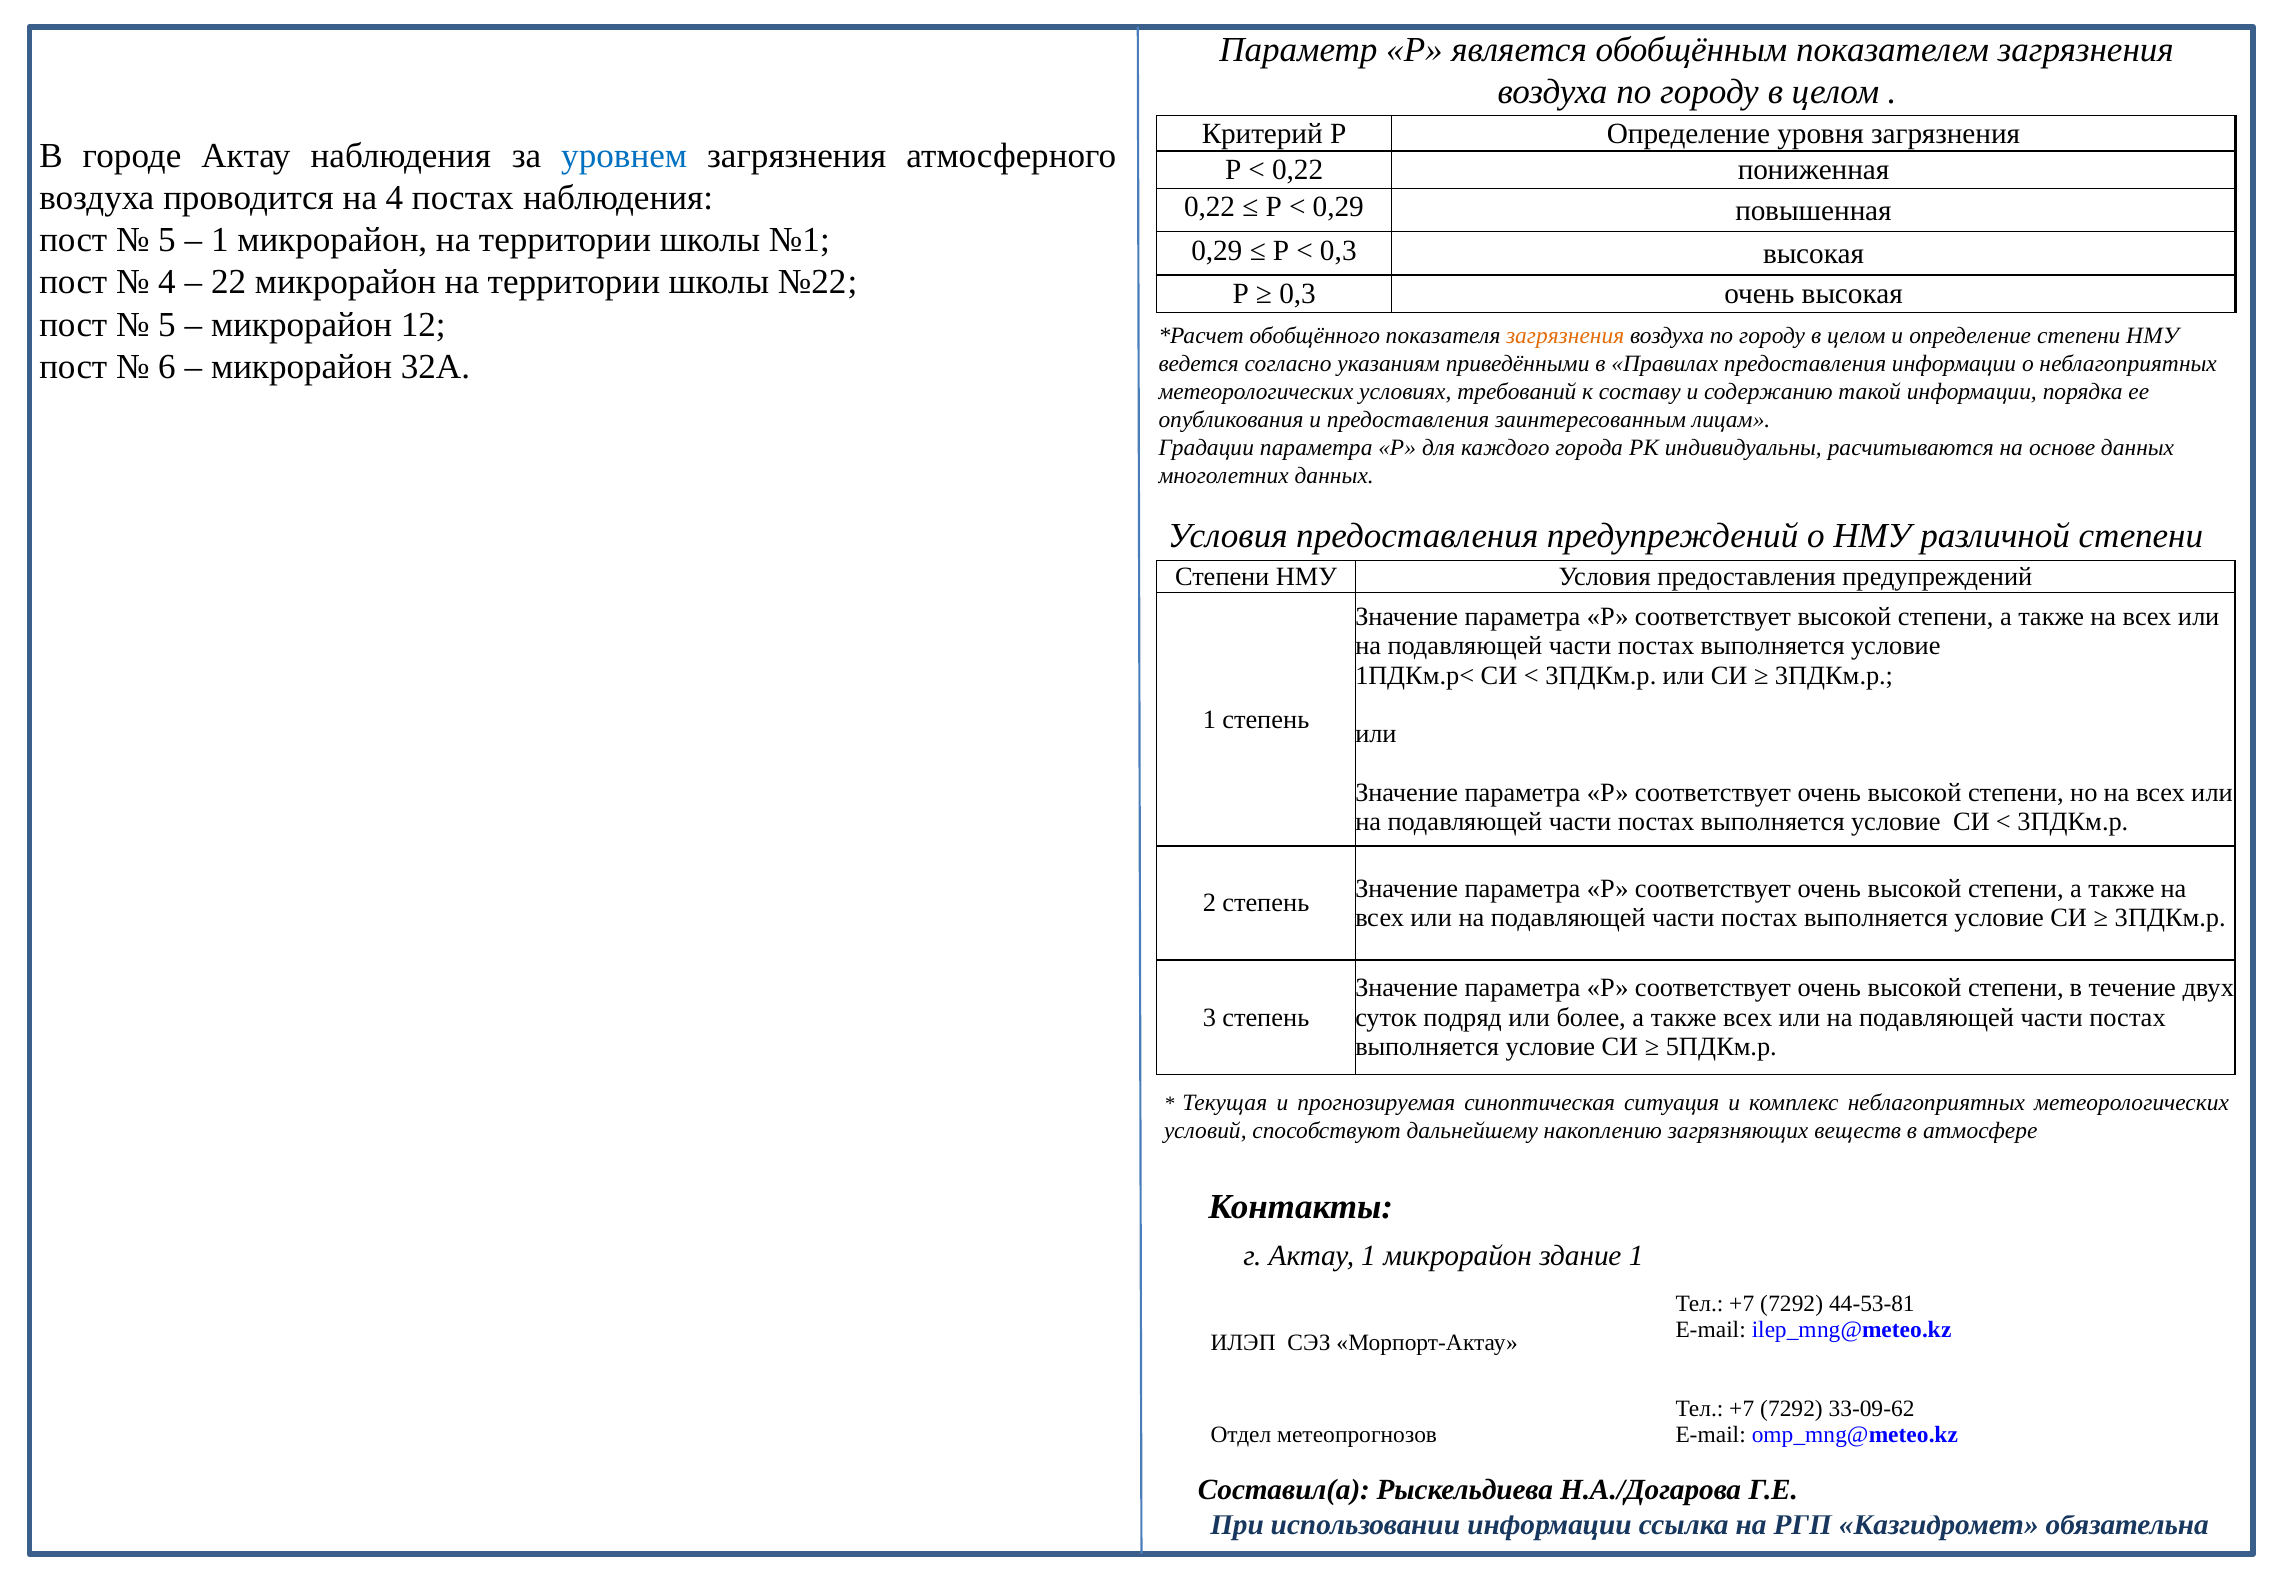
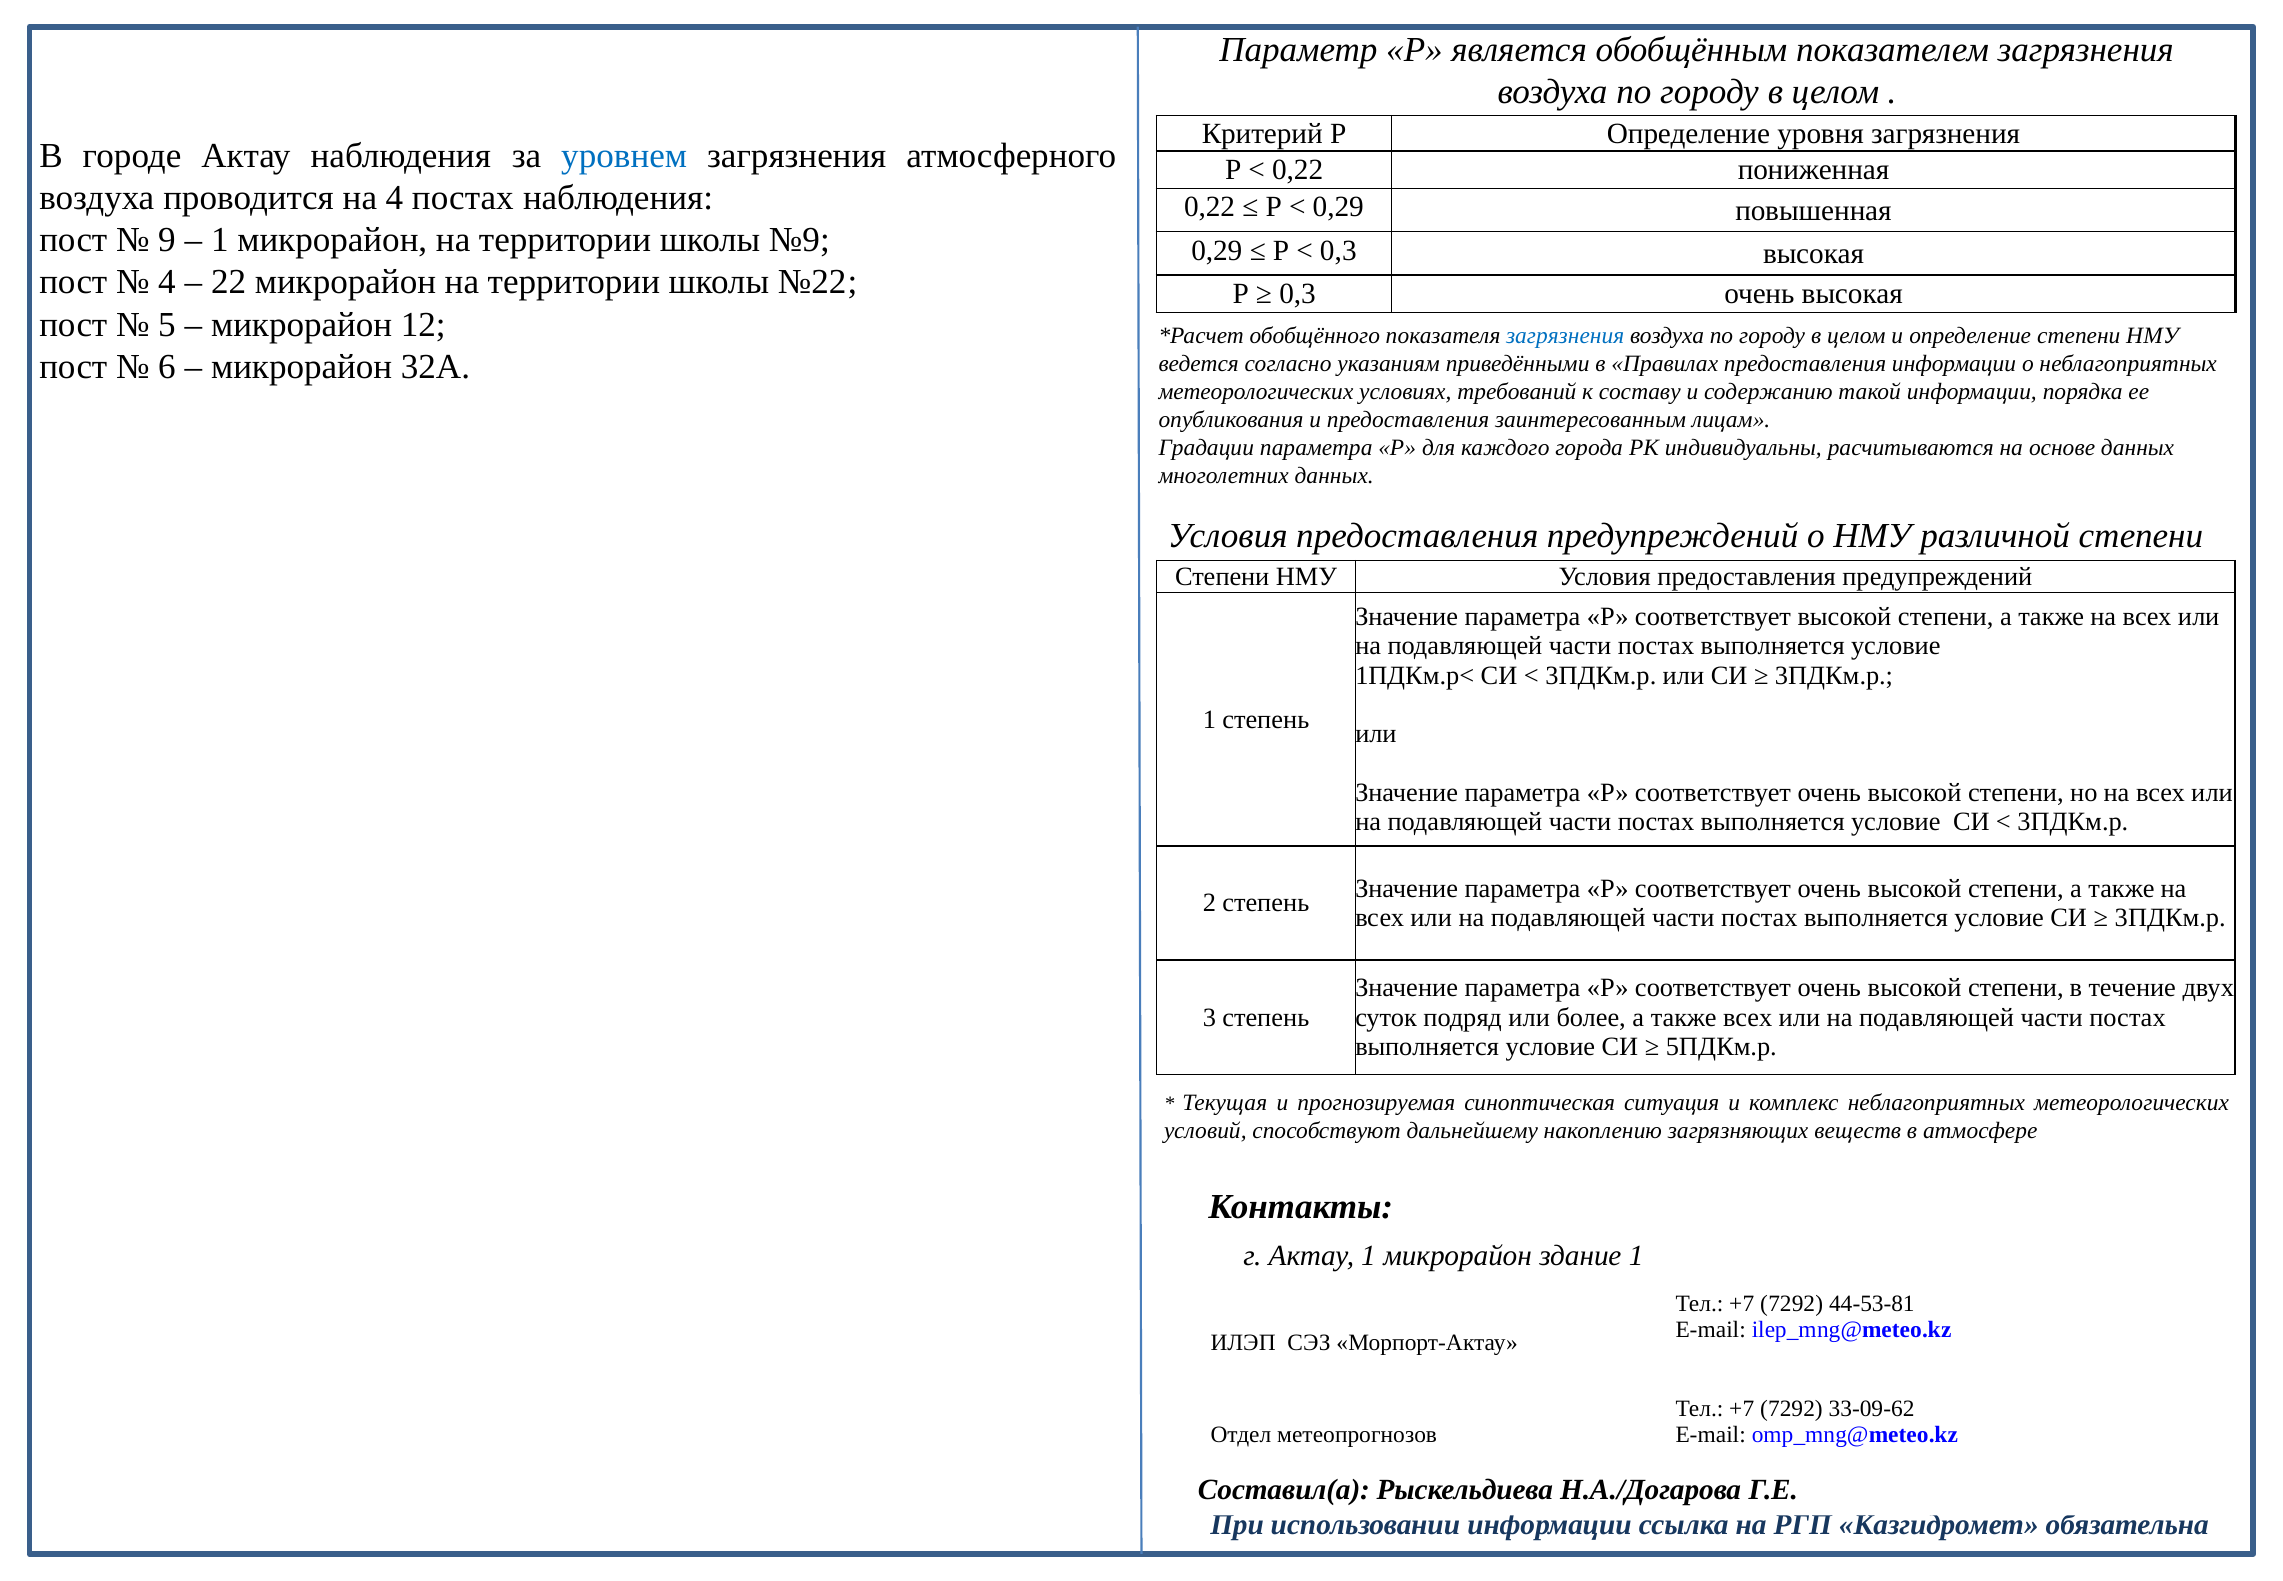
5: 5 -> 9 (167, 240)
№1: №1 -> №9 (799, 240)
загрязнения colour: orange -> blue (1565, 335)
